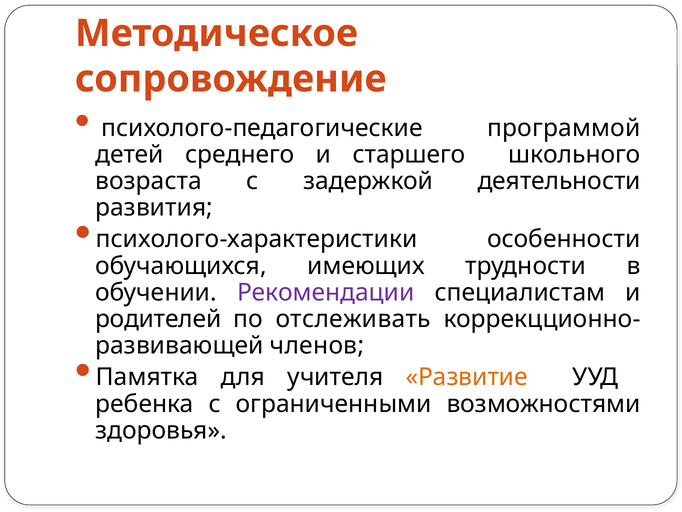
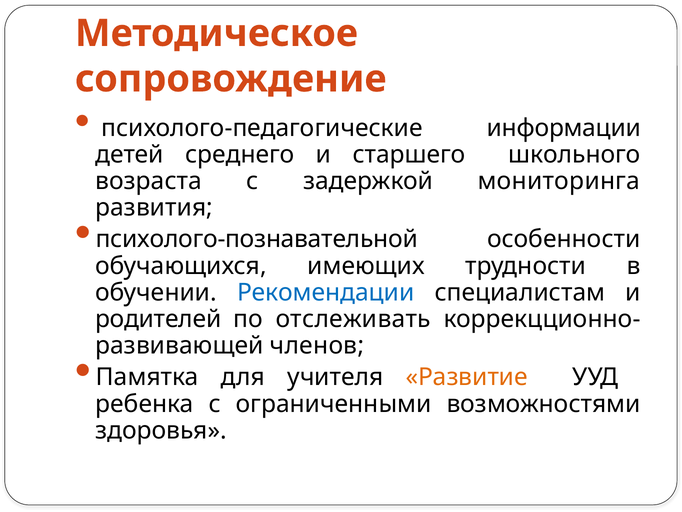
программой: программой -> информации (564, 128)
деятельности: деятельности -> мониторинга (559, 181)
психолого-характеристики: психолого-характеристики -> психолого-познавательной (257, 239)
Рекомендации colour: purple -> blue (326, 292)
